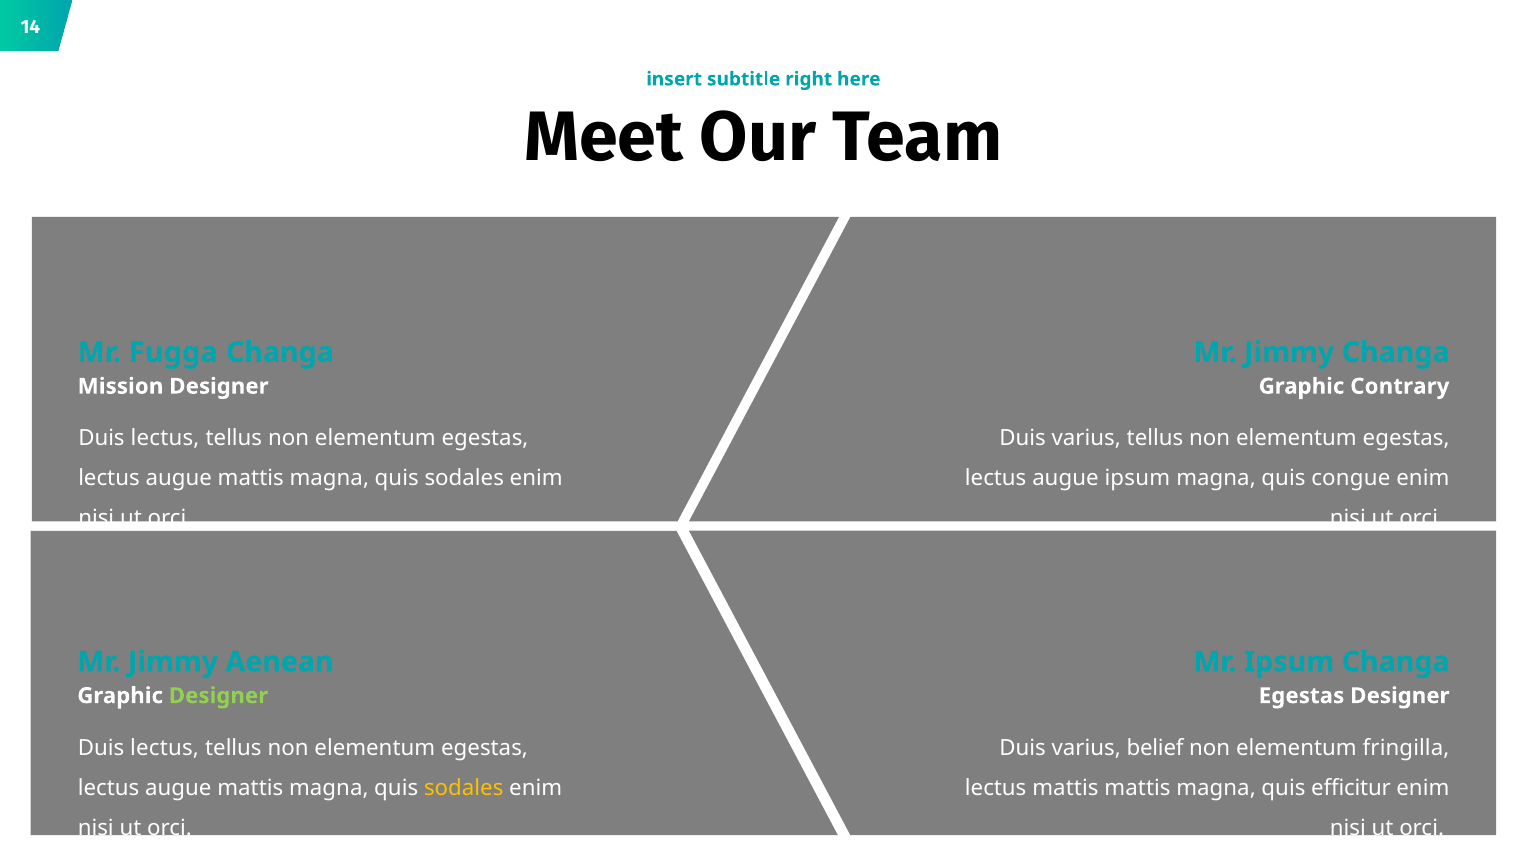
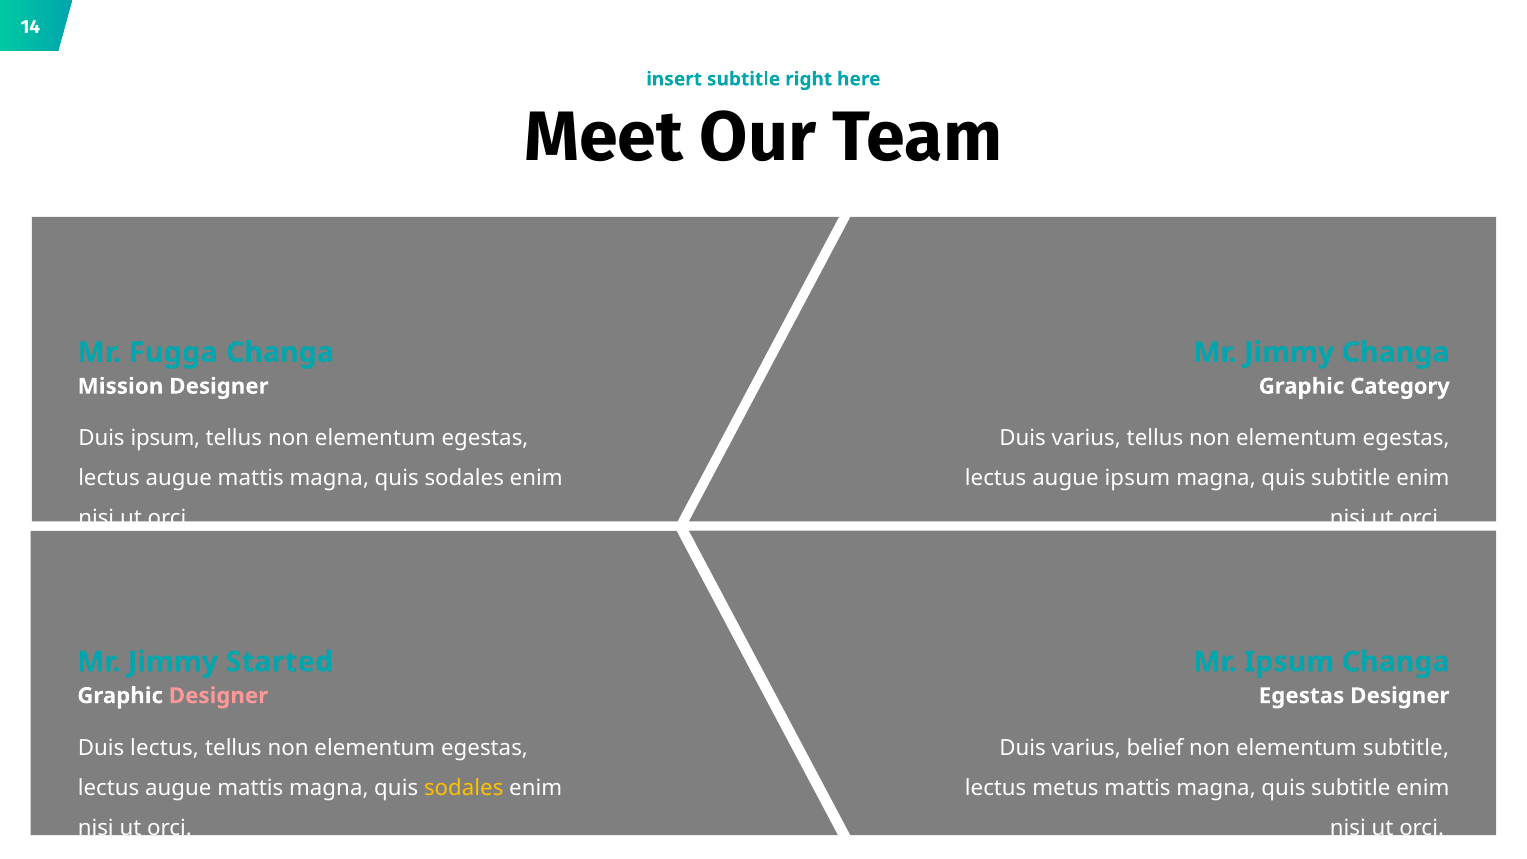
Contrary: Contrary -> Category (1400, 386)
lectus: lectus -> ipsum (165, 438)
congue: congue -> subtitle (1351, 478)
Aenean: Aenean -> Started (279, 662)
Designer colour: light green -> pink (218, 696)
elementum fringilla: fringilla -> subtitle (1406, 748)
lectus mattis: mattis -> metus (1065, 788)
mattis magna quis efficitur: efficitur -> subtitle (1351, 788)
